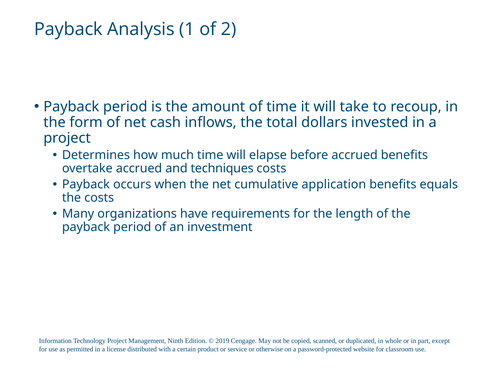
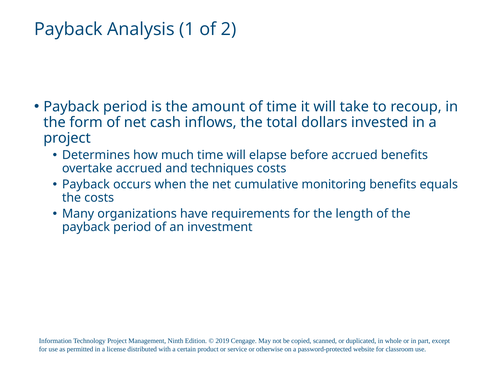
application: application -> monitoring (334, 184)
